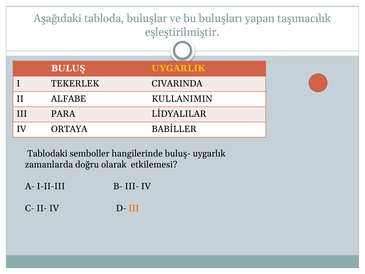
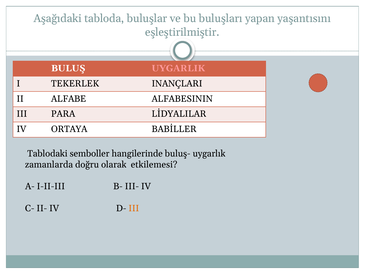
taşımacılık: taşımacılık -> yaşantısını (304, 18)
UYGARLIK colour: yellow -> pink (178, 68)
CIVARINDA: CIVARINDA -> INANÇLARI (177, 83)
KULLANIMIN: KULLANIMIN -> ALFABESININ (182, 99)
